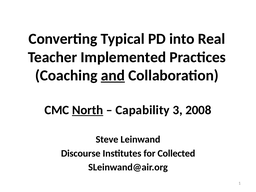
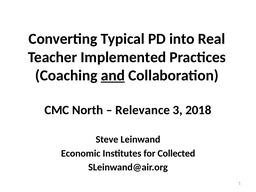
North underline: present -> none (88, 110)
Capability: Capability -> Relevance (143, 110)
2008: 2008 -> 2018 (198, 110)
Discourse: Discourse -> Economic (81, 153)
